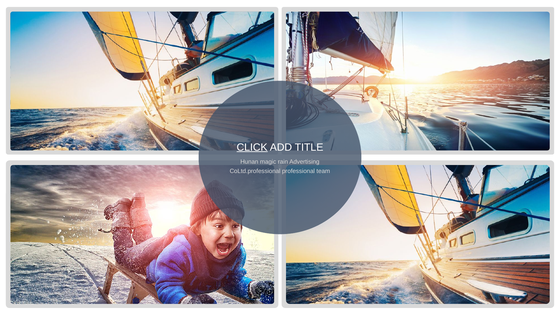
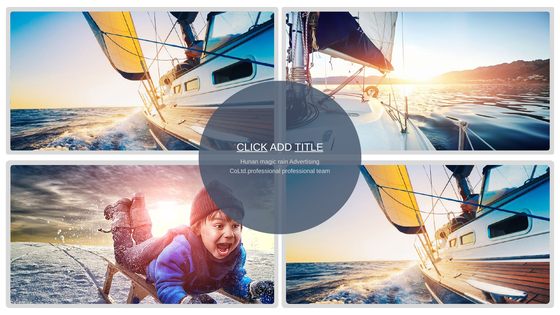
TITLE underline: none -> present (309, 147)
